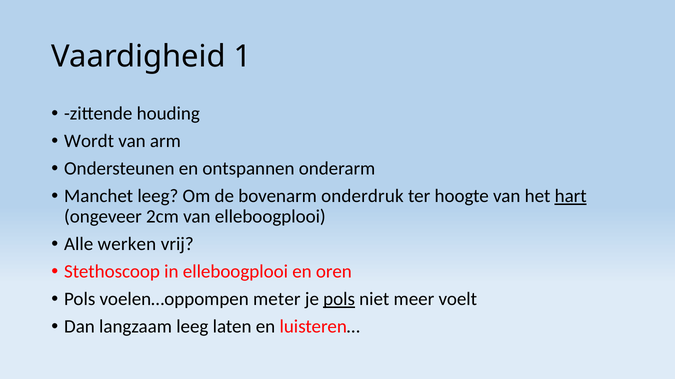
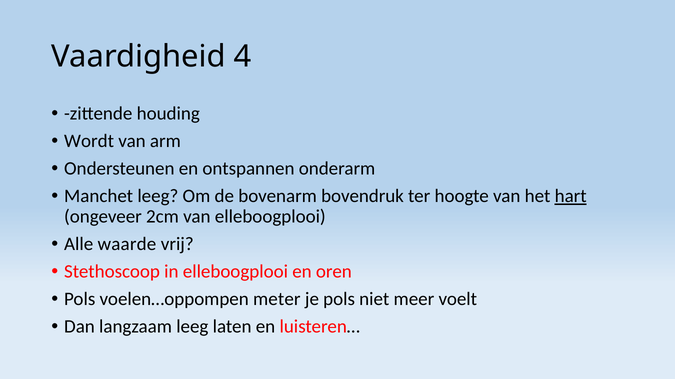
1: 1 -> 4 (243, 57)
onderdruk: onderdruk -> bovendruk (363, 196)
werken: werken -> waarde (127, 245)
pols underline: present -> none (339, 300)
